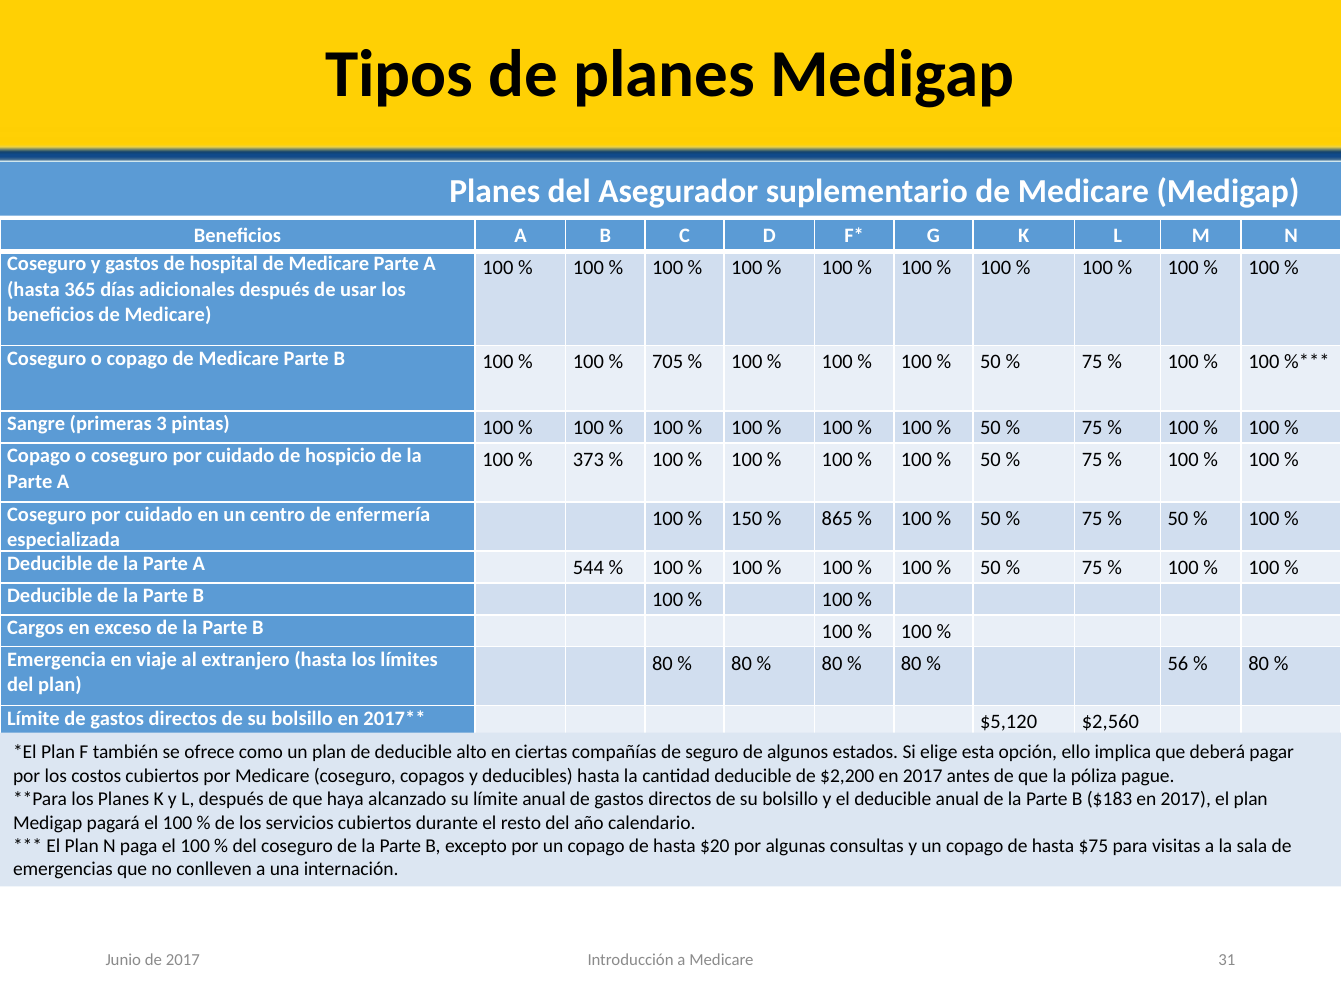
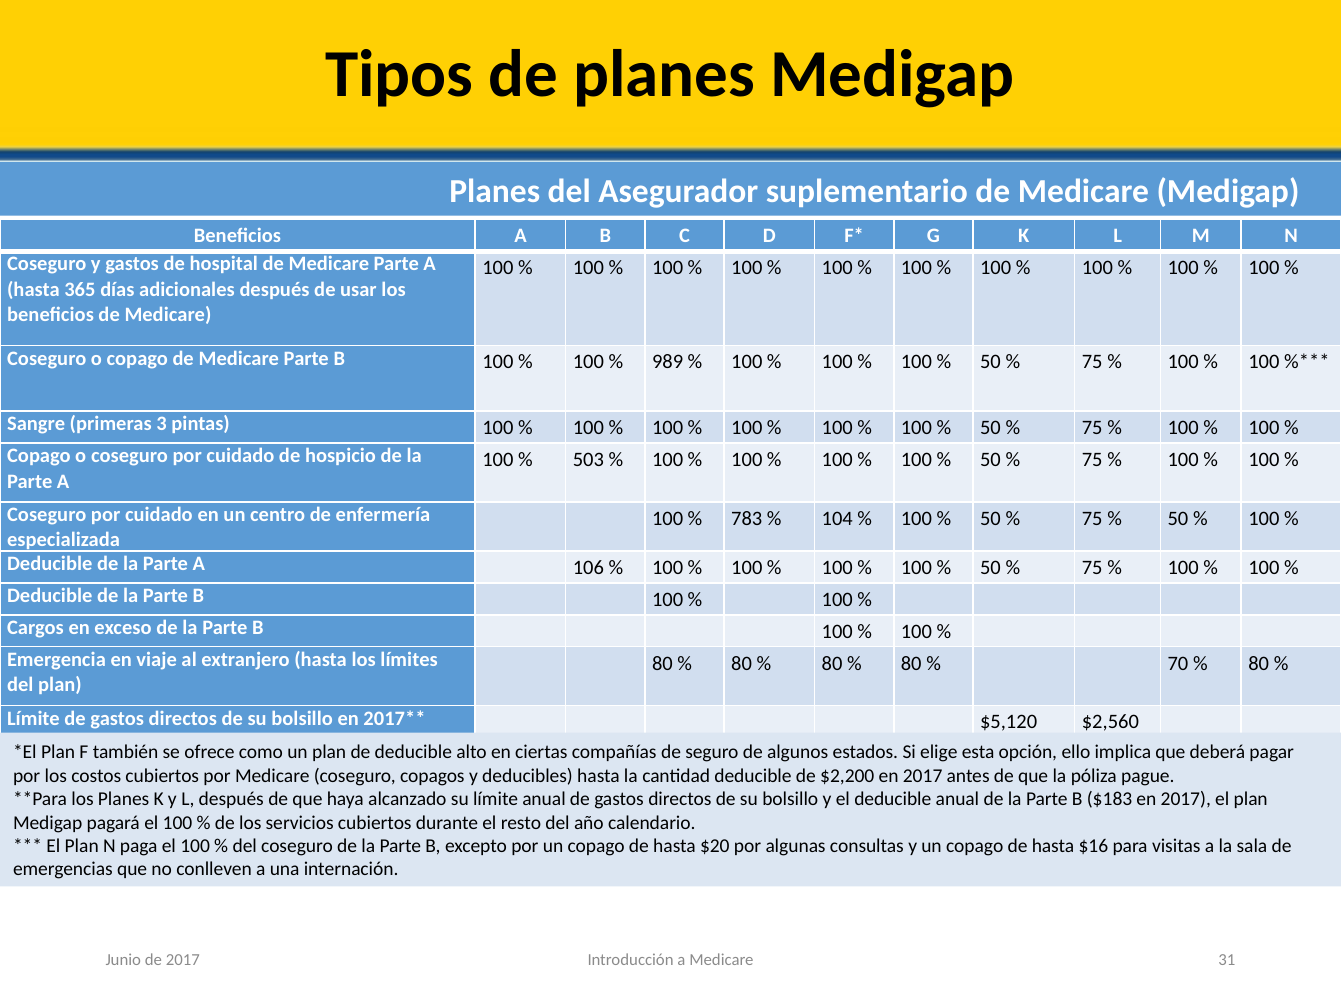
705: 705 -> 989 (668, 362)
373: 373 -> 503 (588, 460)
150: 150 -> 783 (747, 518)
865: 865 -> 104 (837, 518)
544: 544 -> 106 (588, 568)
56: 56 -> 70 (1178, 663)
$75: $75 -> $16 (1093, 846)
